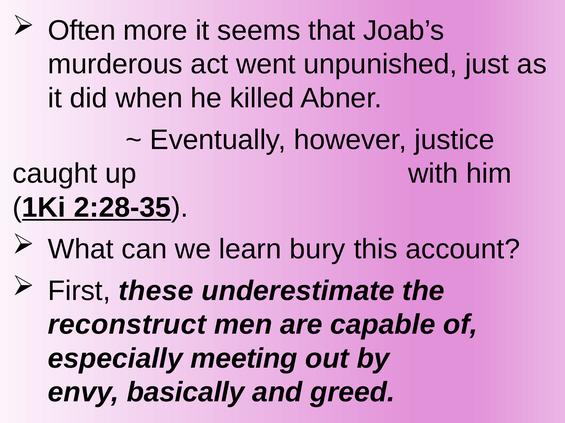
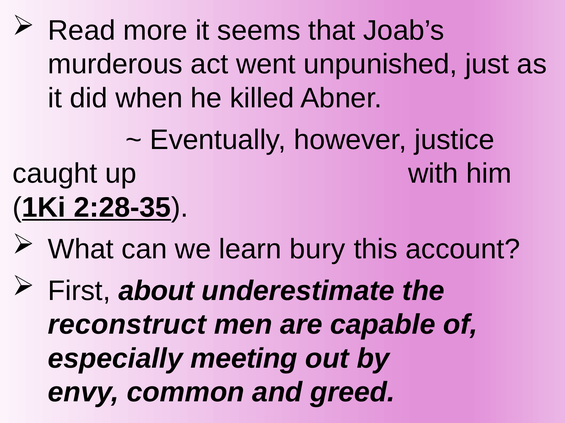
Often: Often -> Read (82, 30)
these: these -> about (156, 291)
basically: basically -> common (186, 393)
